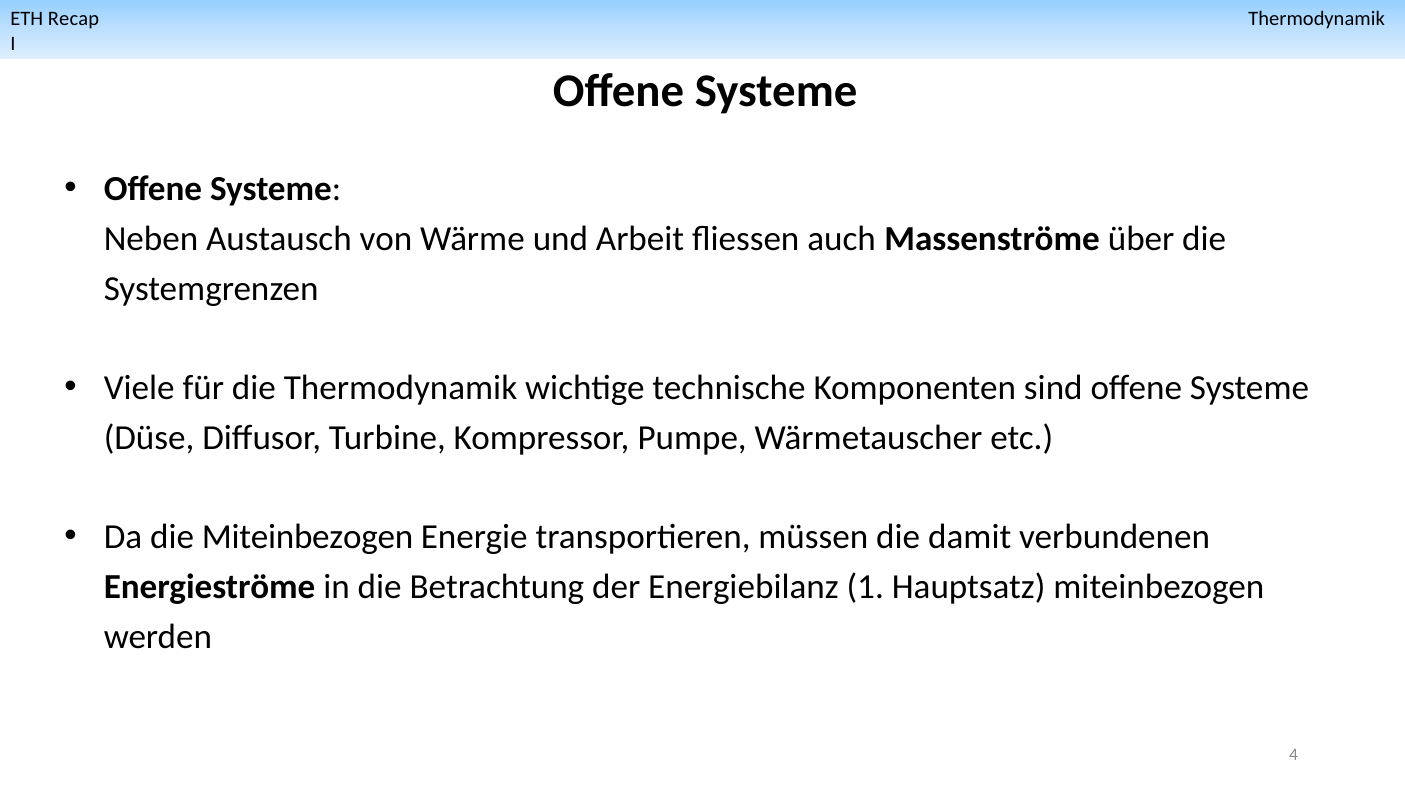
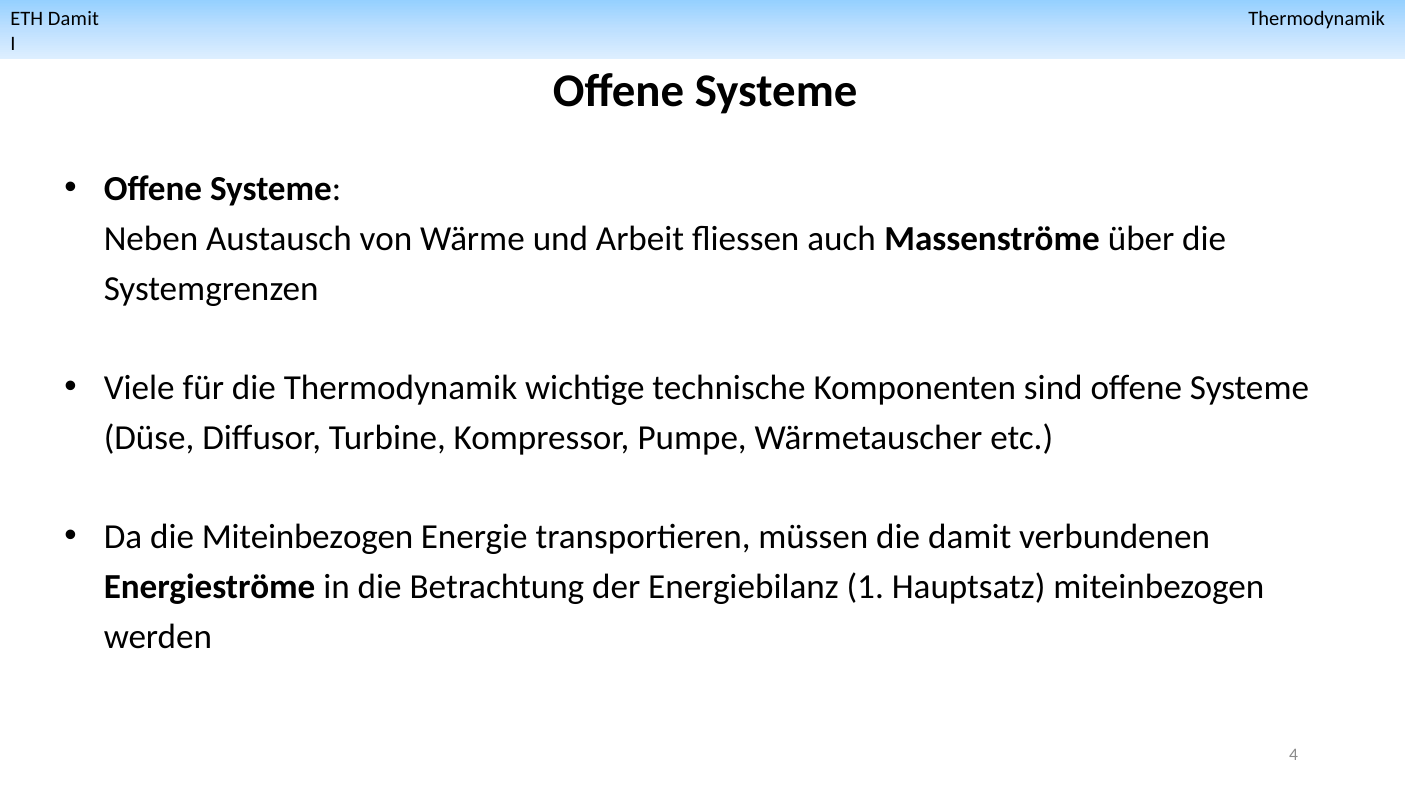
ETH Recap: Recap -> Damit (73, 19)
